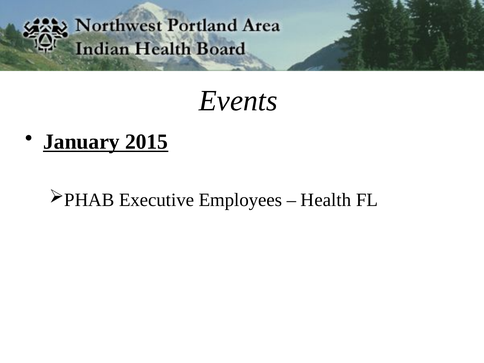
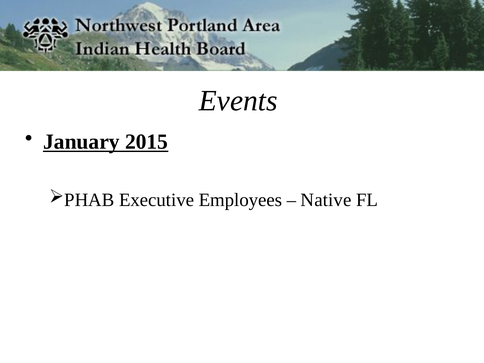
Health: Health -> Native (326, 200)
